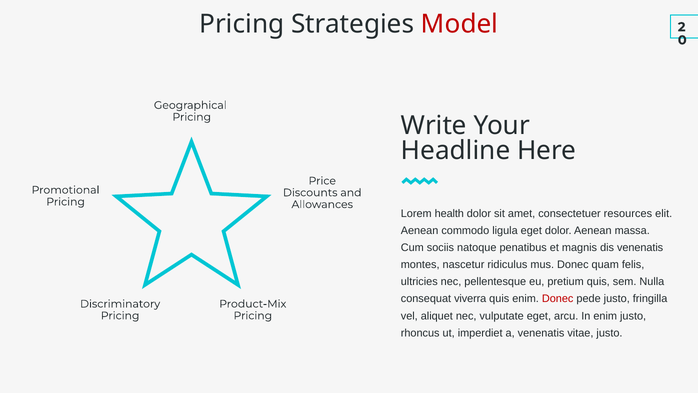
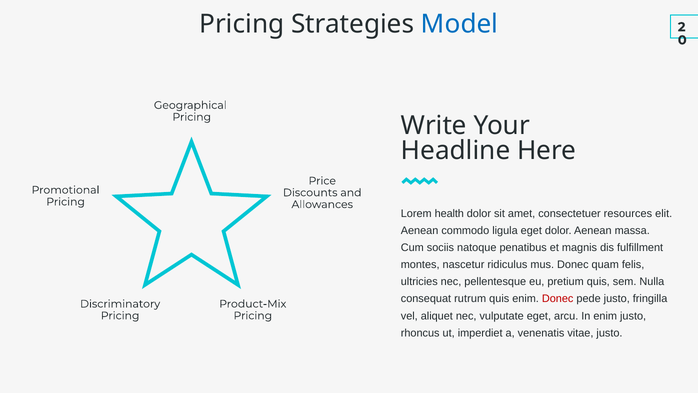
Model colour: red -> blue (460, 24)
dis venenatis: venenatis -> fulfillment (640, 248)
viverra: viverra -> rutrum (470, 299)
